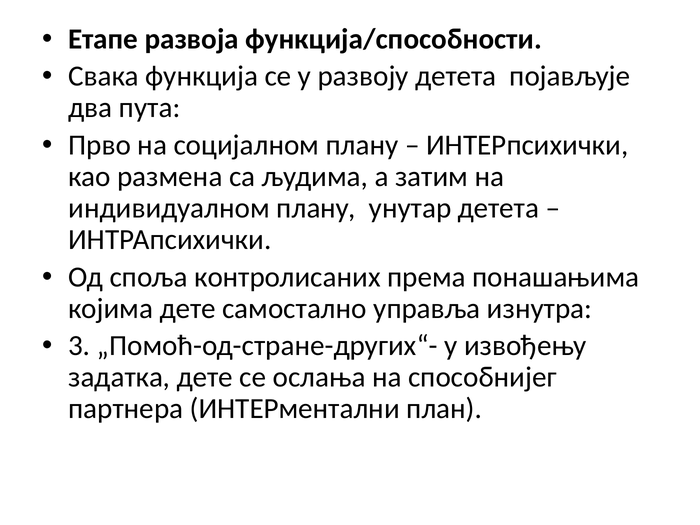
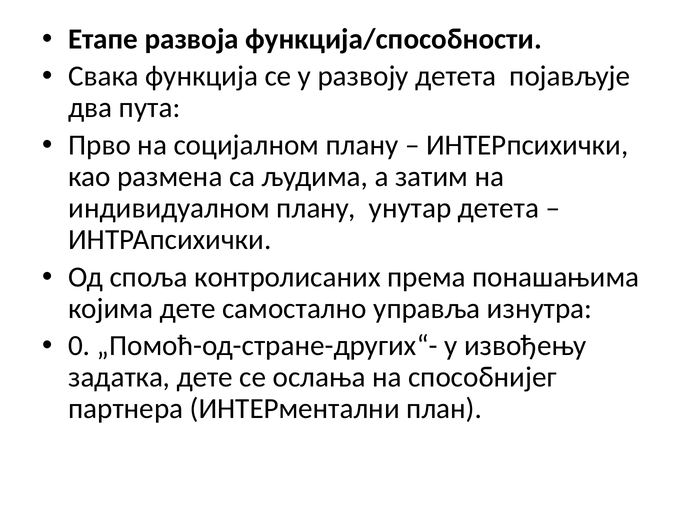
3: 3 -> 0 (79, 346)
